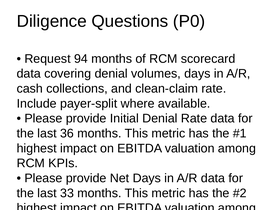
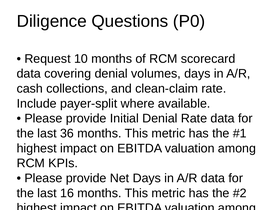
94: 94 -> 10 (81, 59)
33: 33 -> 16 (67, 192)
